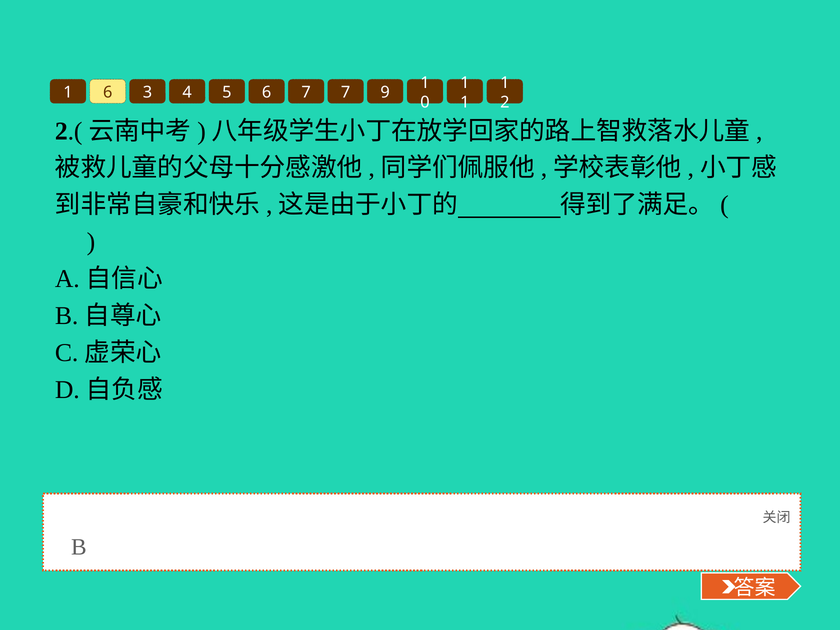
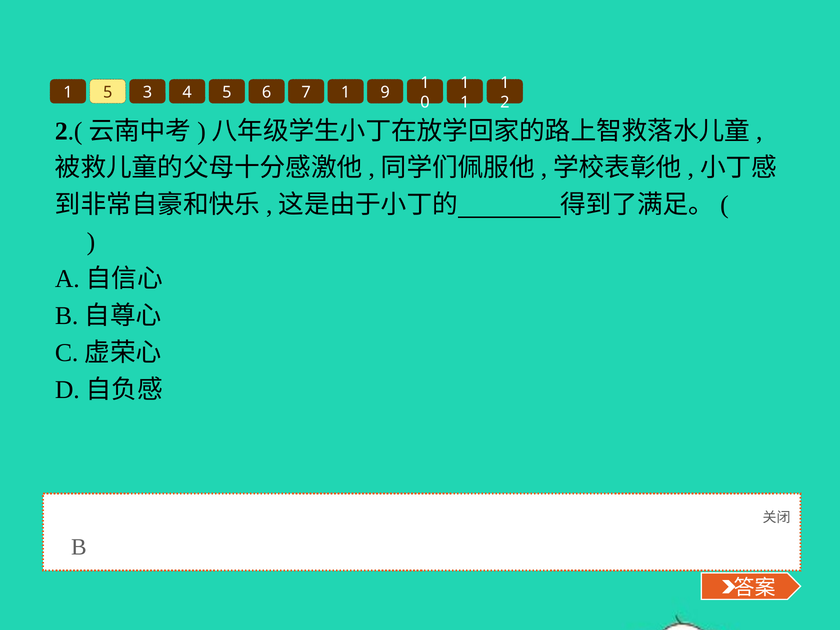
1 6: 6 -> 5 (108, 92)
7 7: 7 -> 1 (346, 92)
